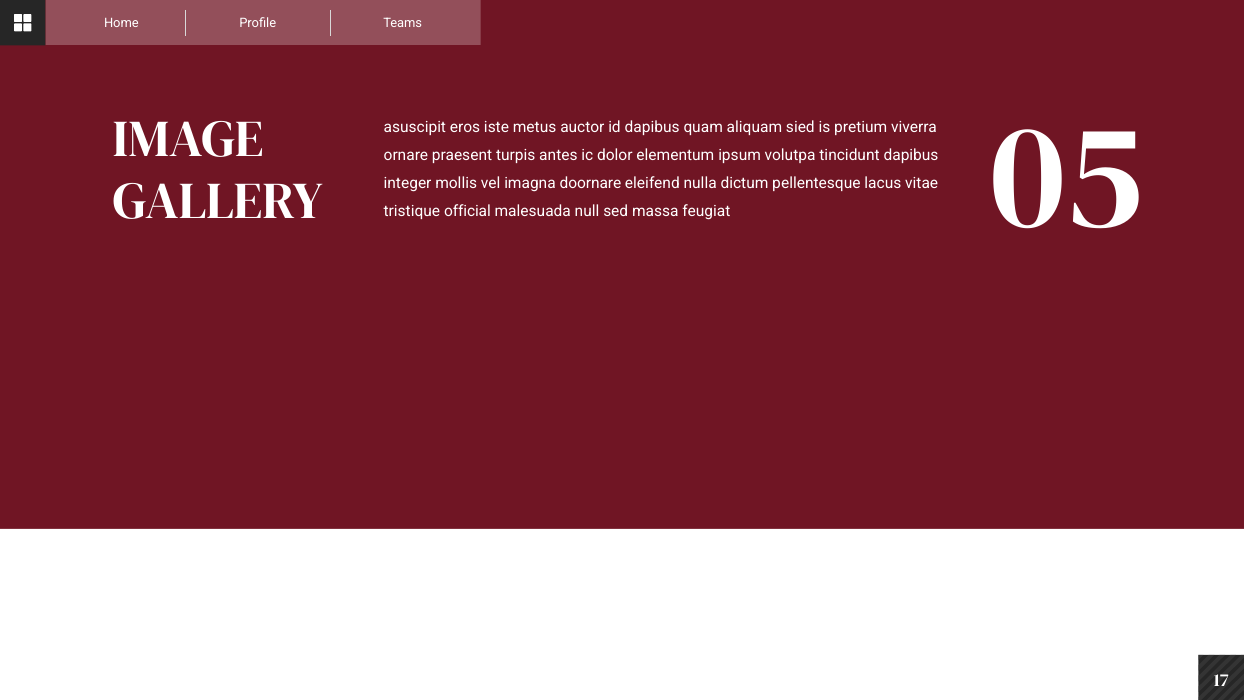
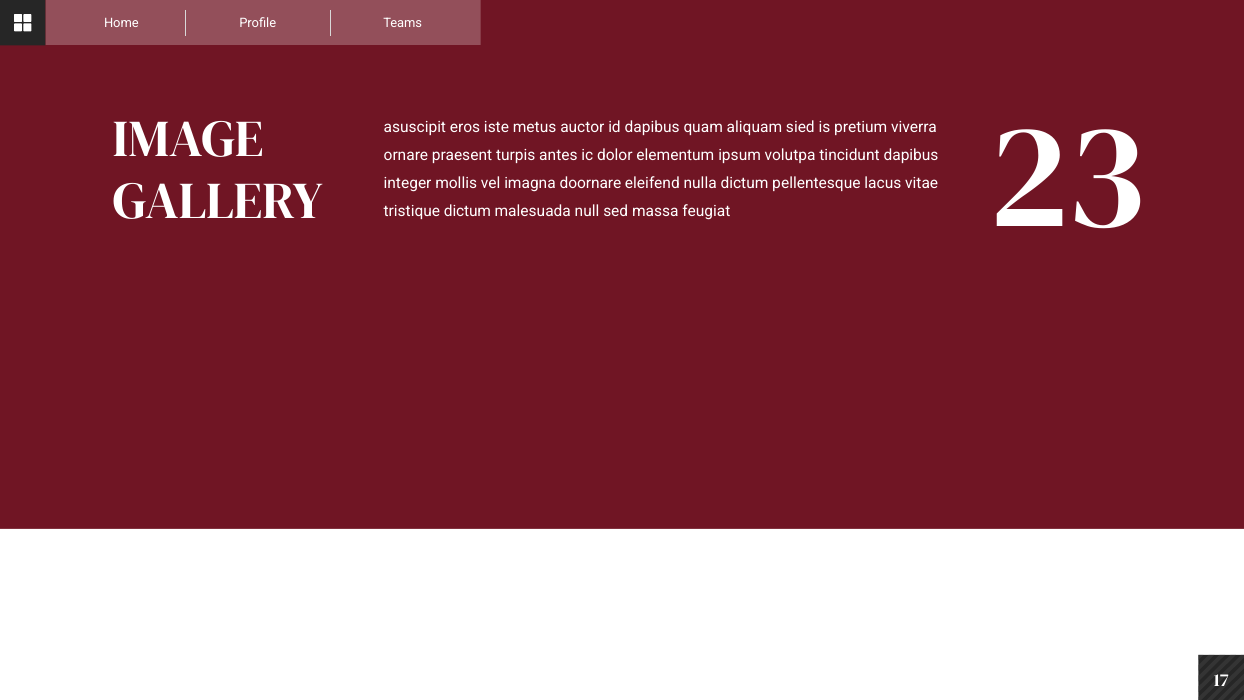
tristique official: official -> dictum (467, 211)
05: 05 -> 23 (1068, 177)
